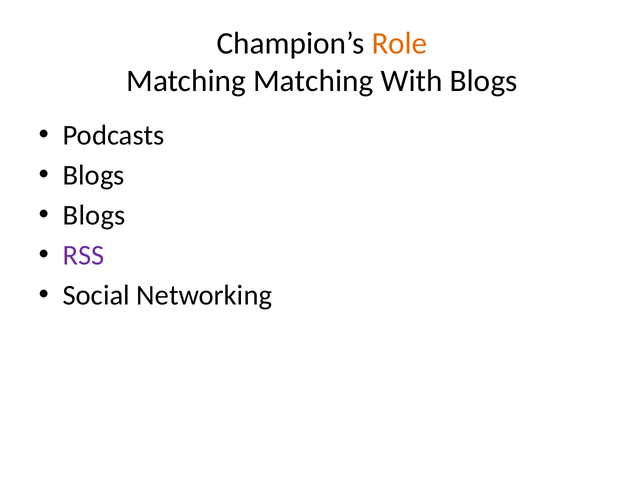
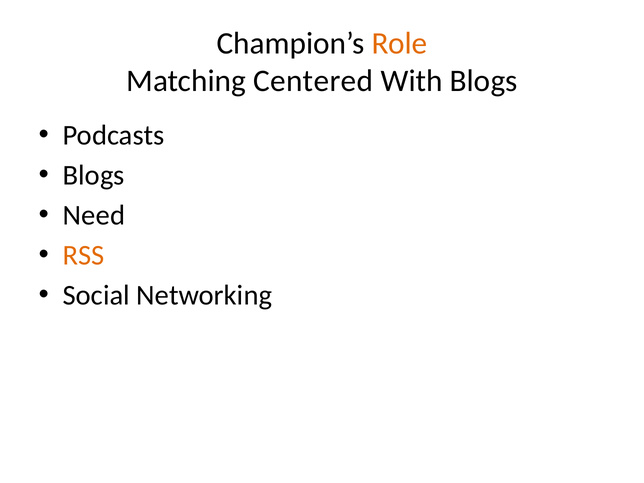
Matching Matching: Matching -> Centered (313, 81)
Blogs: Blogs -> Need (94, 215)
RSS colour: purple -> orange (84, 255)
